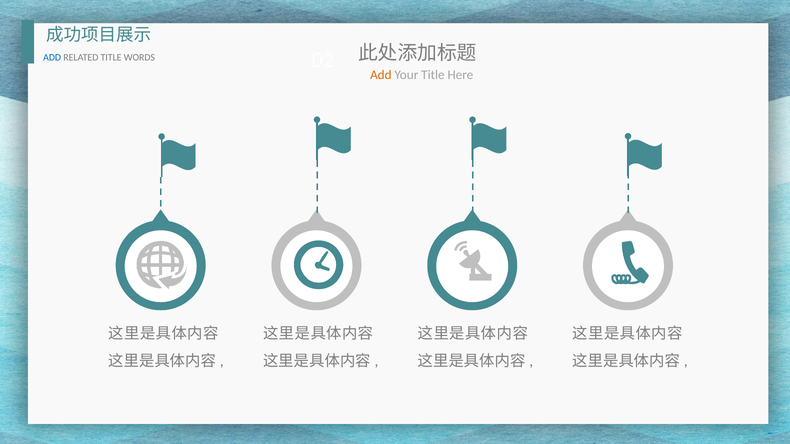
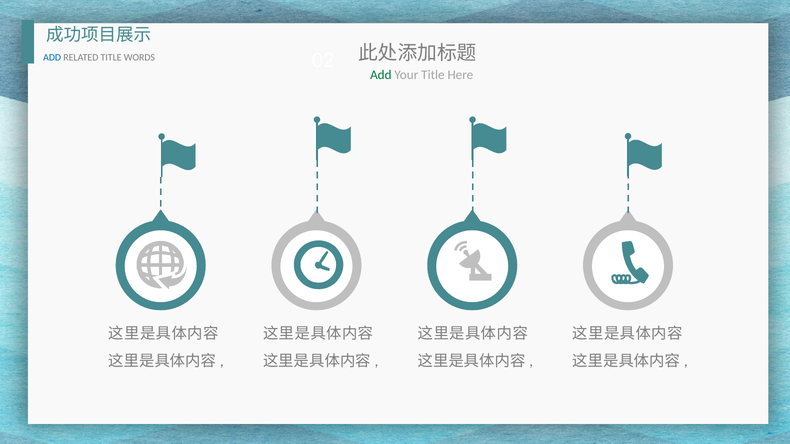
Add colour: orange -> green (381, 75)
